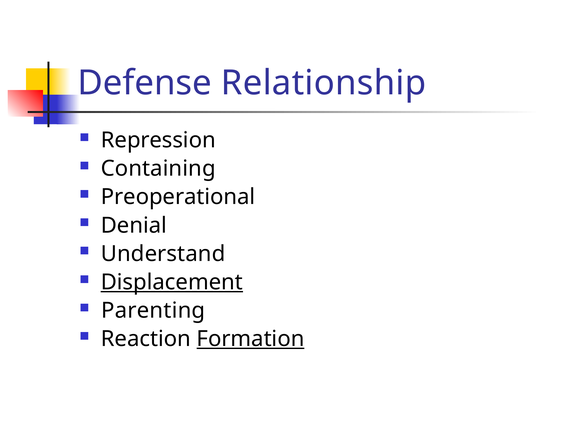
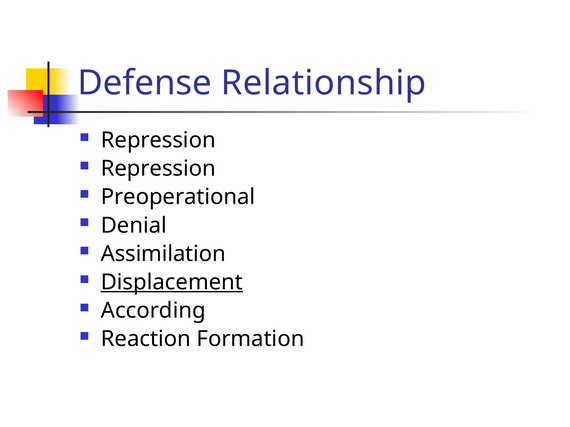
Containing: Containing -> Repression (158, 169)
Understand: Understand -> Assimilation (163, 254)
Parenting: Parenting -> According (153, 311)
Formation underline: present -> none (250, 339)
